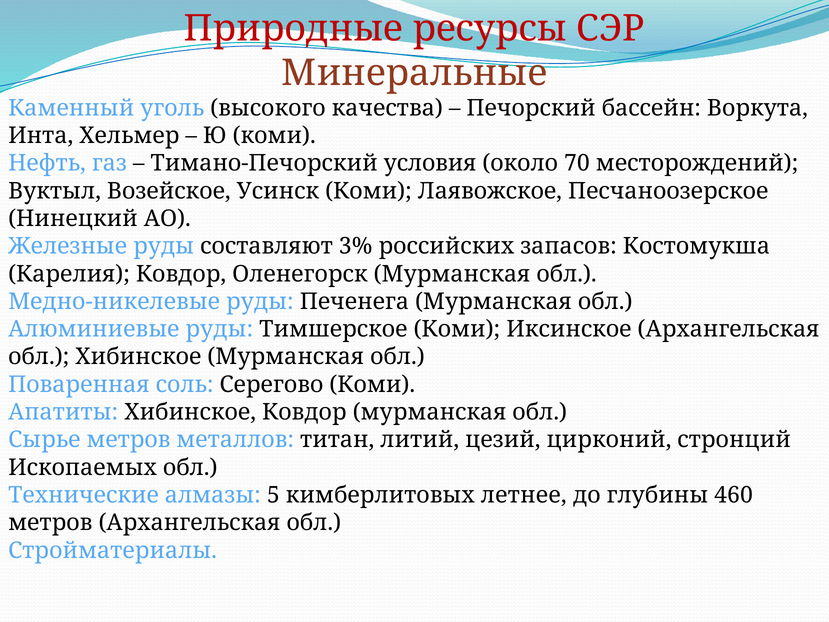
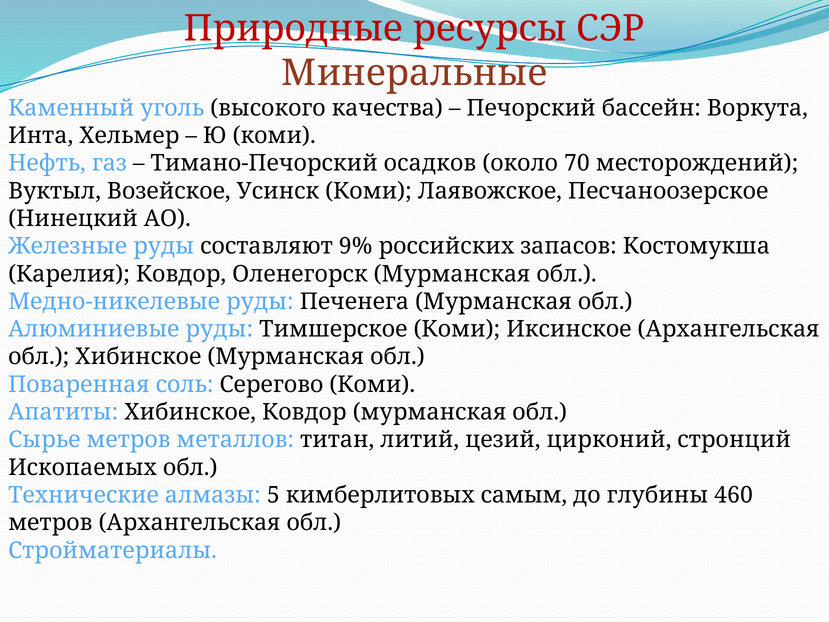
условия: условия -> осадков (430, 163)
3%: 3% -> 9% (356, 246)
летнее: летнее -> самым (524, 495)
